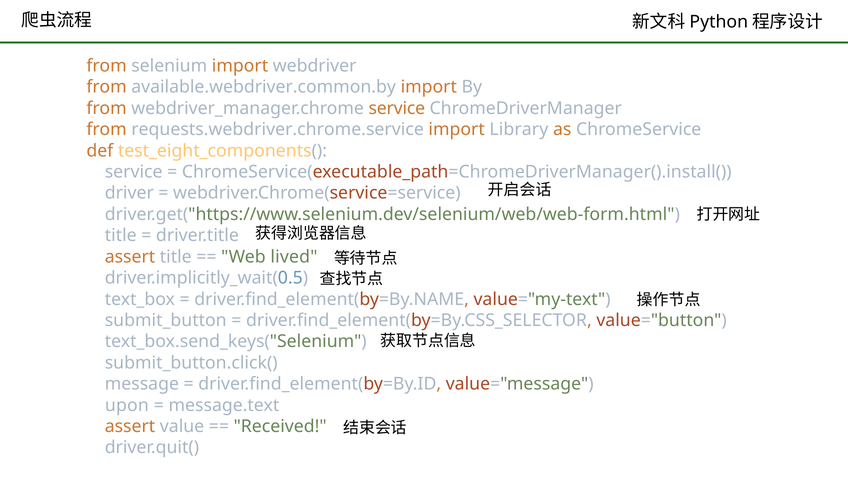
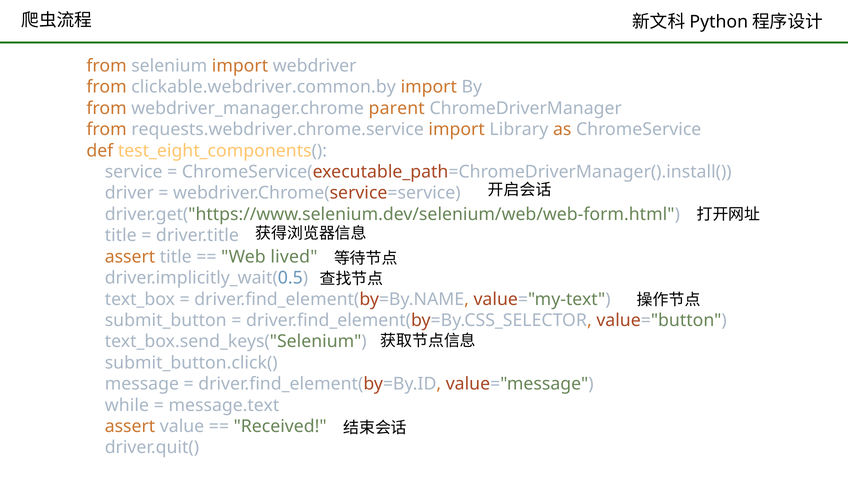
available.webdriver.common.by: available.webdriver.common.by -> clickable.webdriver.common.by (264, 87)
webdriver_manager.chrome service: service -> parent (397, 108)
upon: upon -> while (127, 405)
